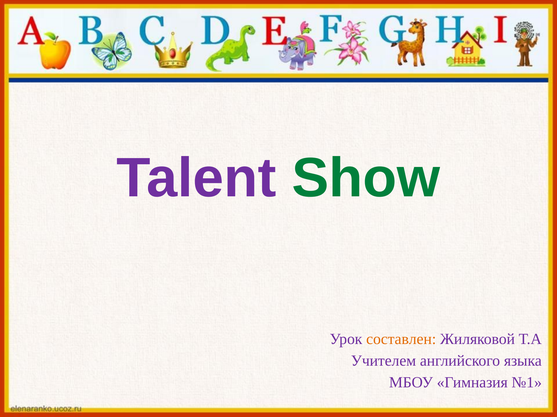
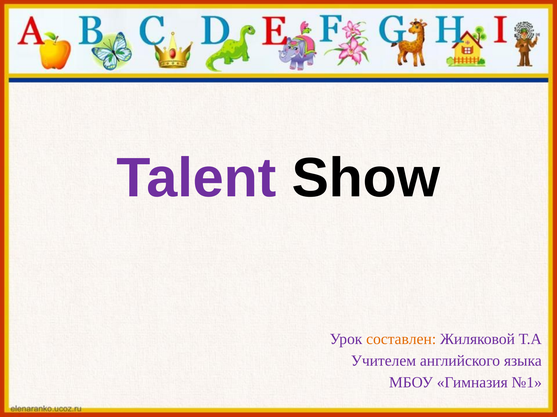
Show colour: green -> black (366, 178)
